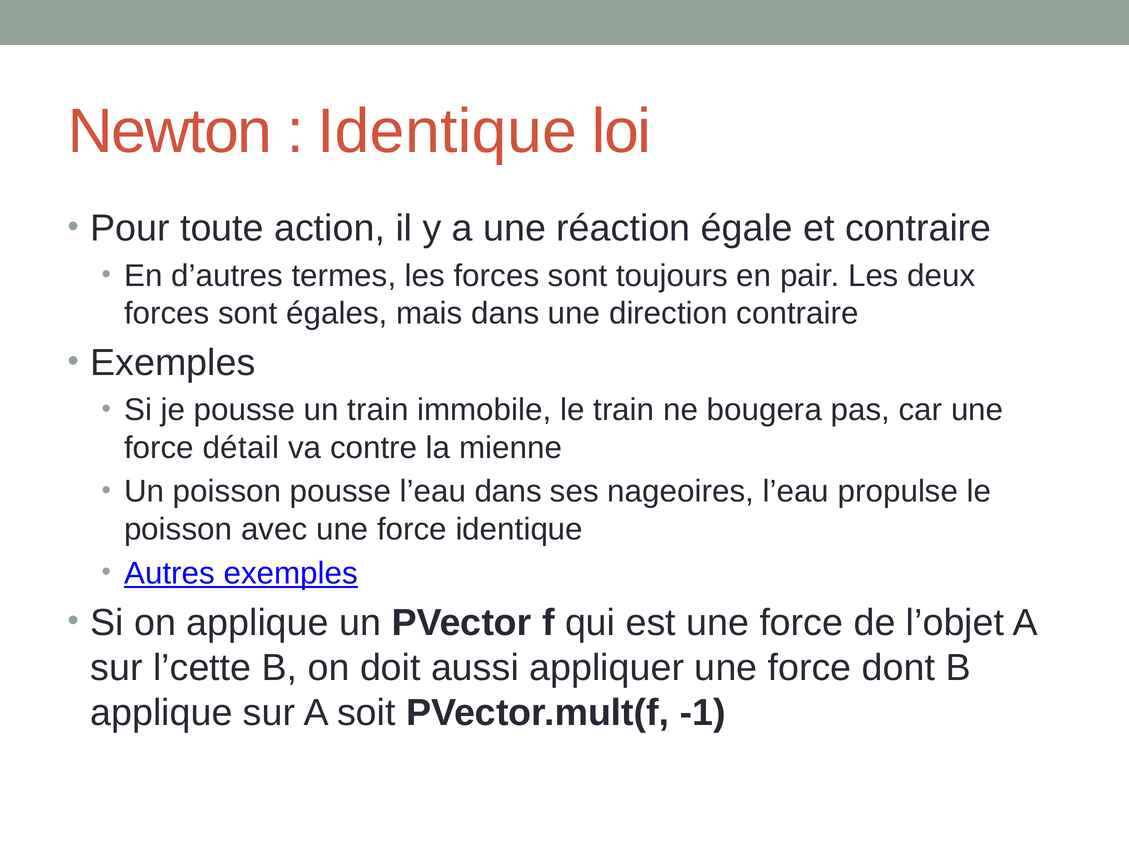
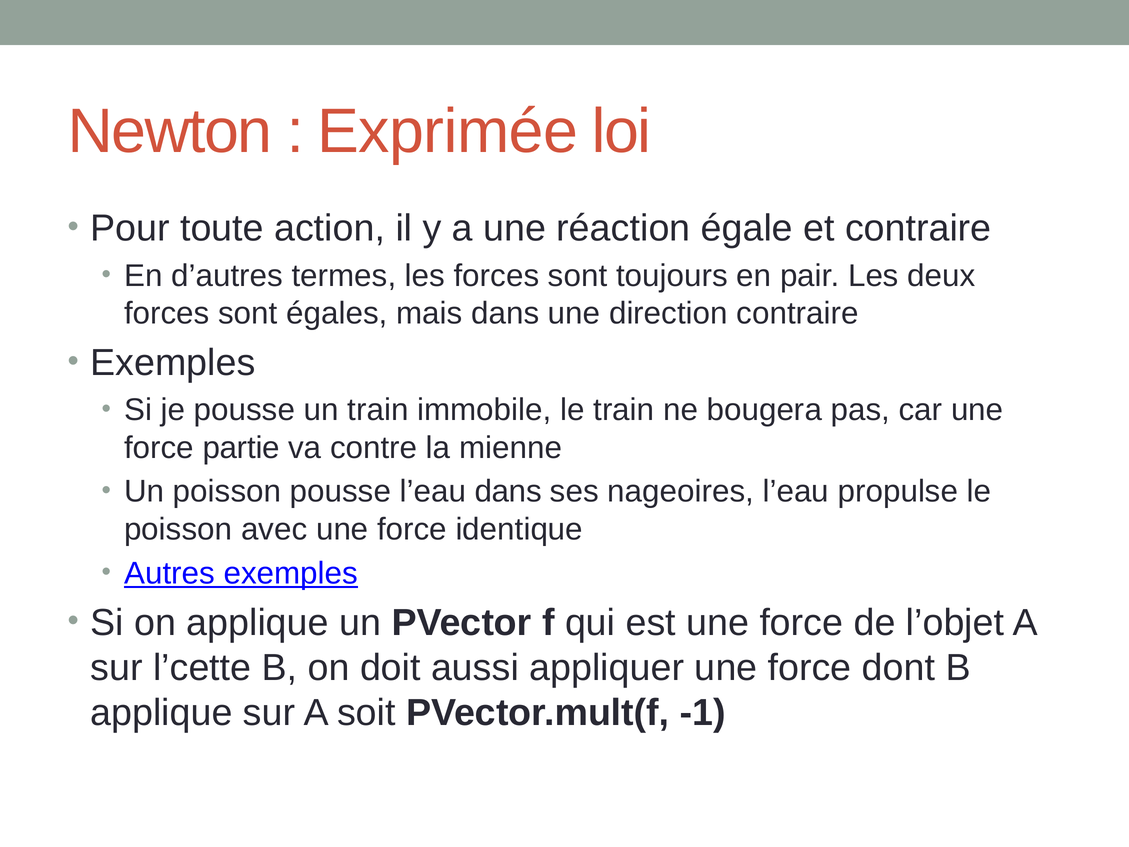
Identique: Identique -> Exprimée (448, 131)
détail: détail -> partie (241, 448)
